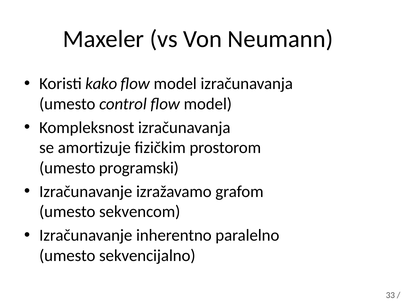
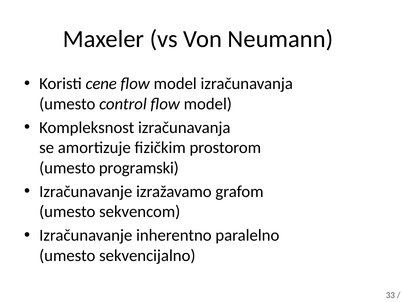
kako: kako -> cene (101, 84)
